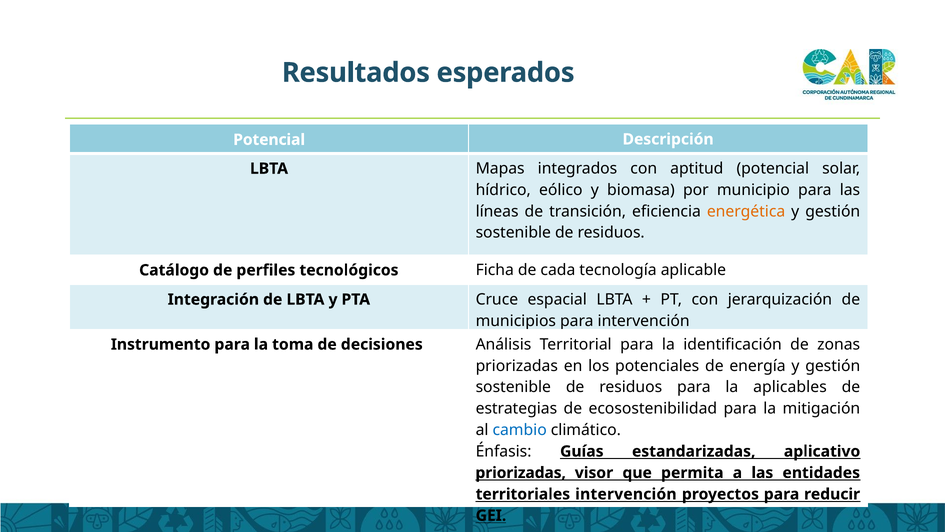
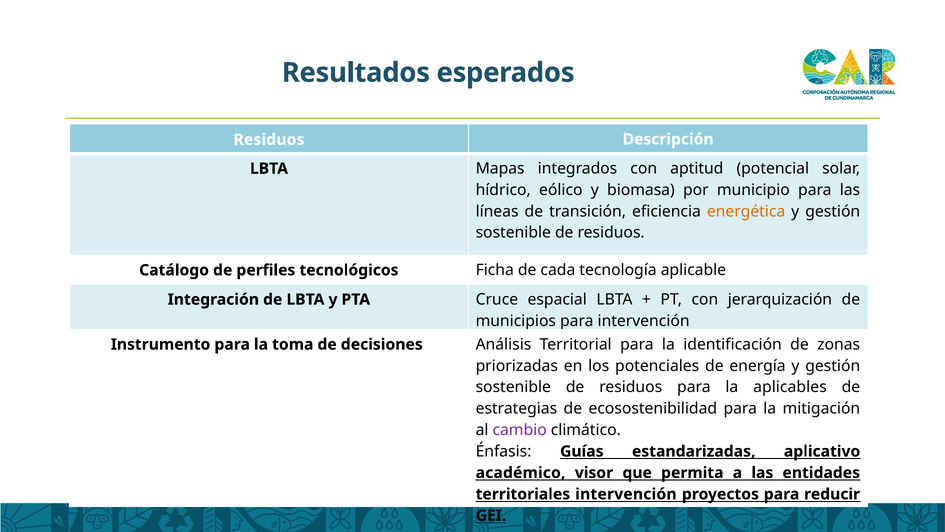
Potencial: Potencial -> Residuos (269, 140)
cambio colour: blue -> purple (520, 430)
priorizadas: priorizadas -> académico (521, 472)
